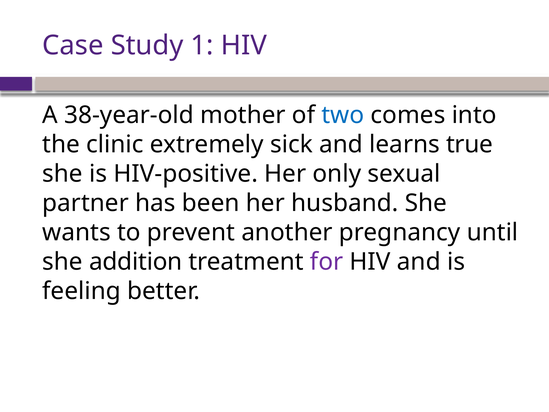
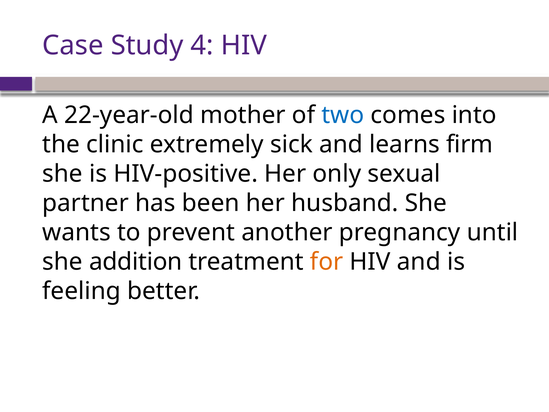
1: 1 -> 4 (202, 45)
38-year-old: 38-year-old -> 22-year-old (129, 115)
true: true -> firm (470, 144)
for colour: purple -> orange (327, 262)
